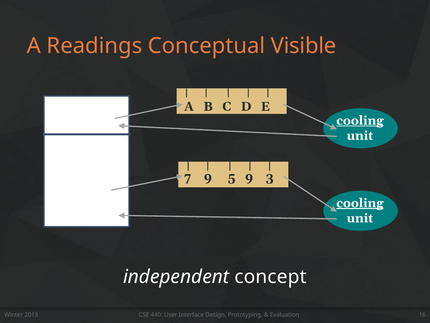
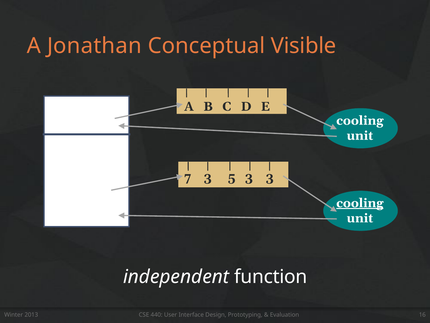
Readings: Readings -> Jonathan (94, 46)
cooling underline: present -> none (360, 120)
7 9: 9 -> 3 (208, 177)
5 9: 9 -> 3 (249, 177)
concept: concept -> function (271, 276)
